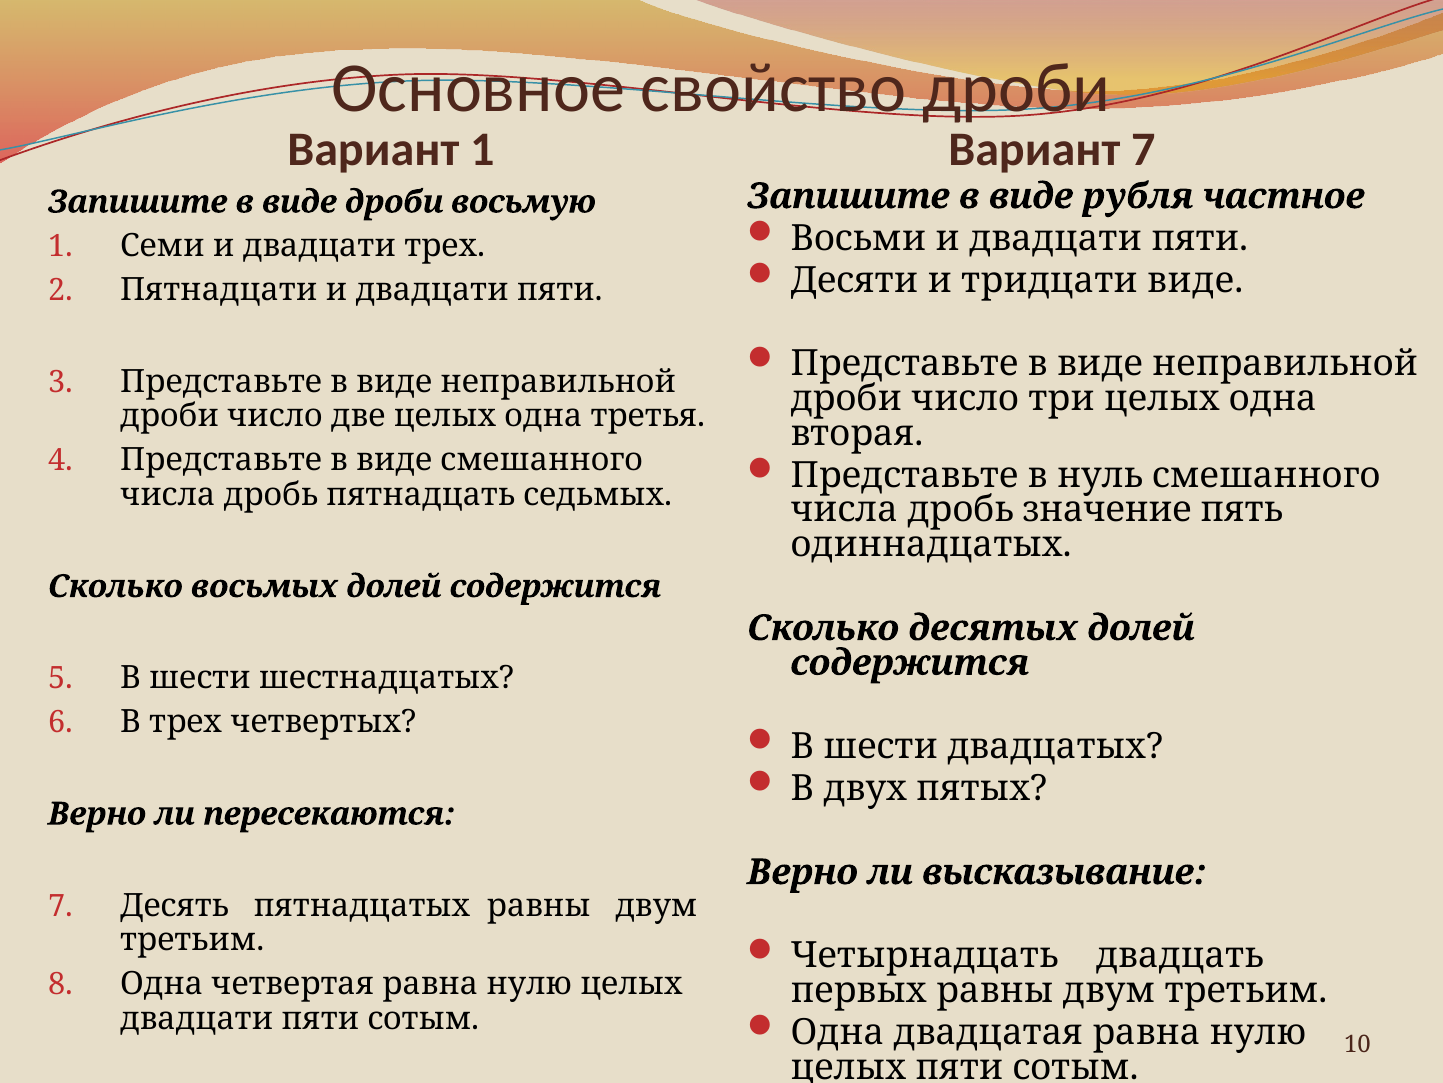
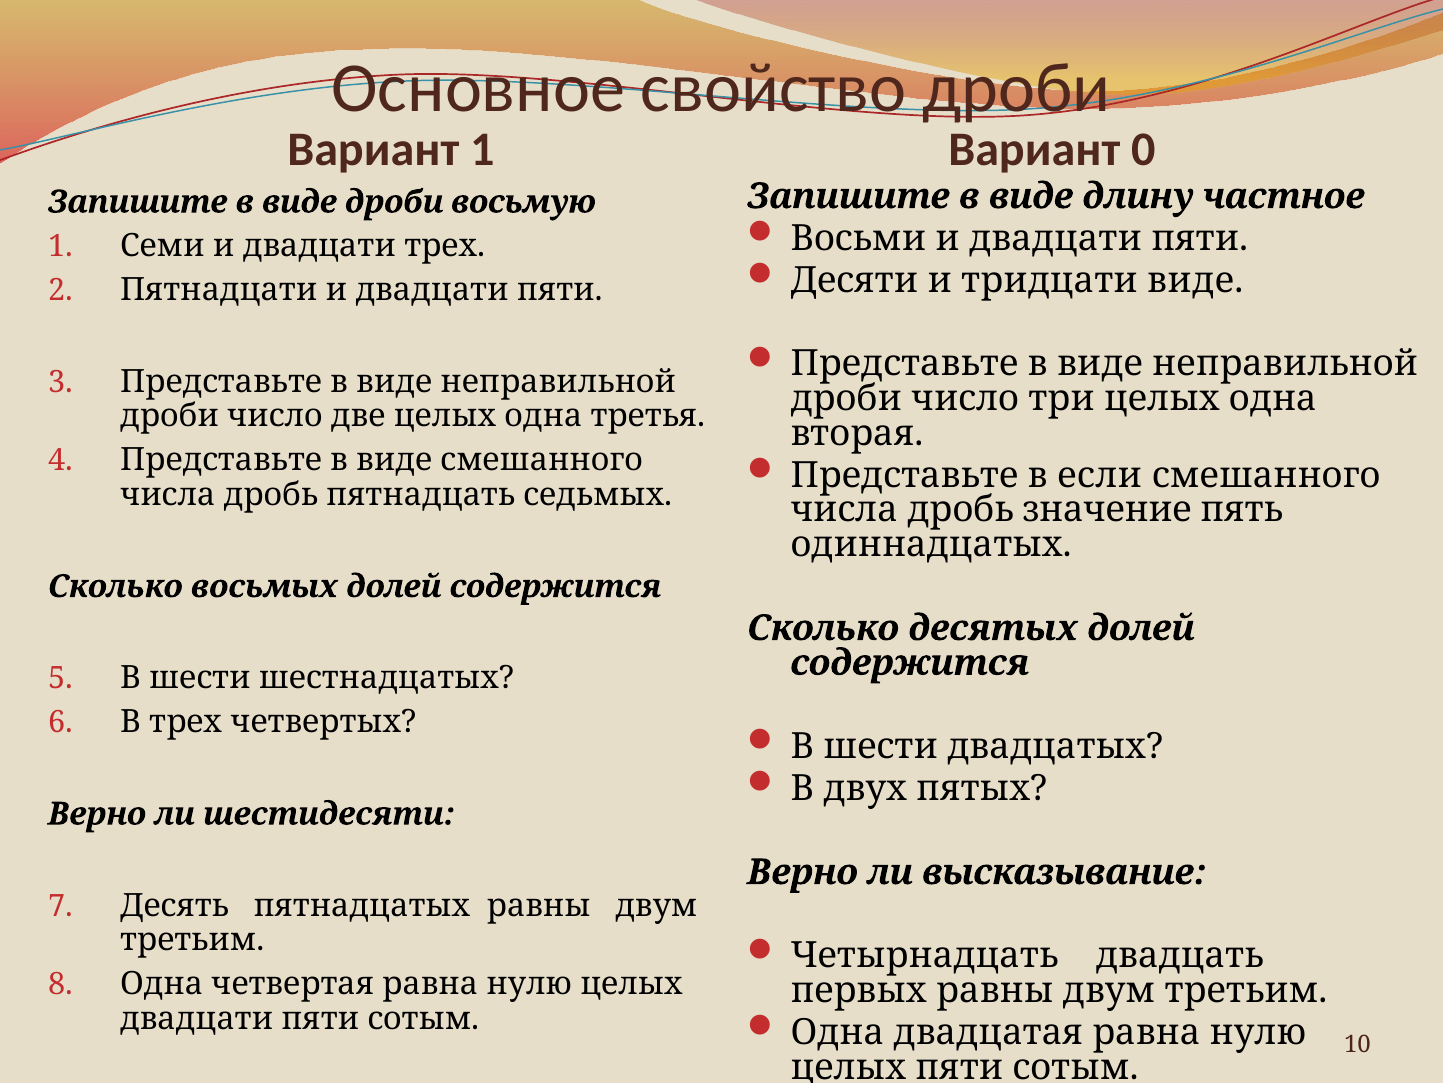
Вариант 7: 7 -> 0 (1143, 150)
рубля: рубля -> длину (1138, 196)
нуль: нуль -> если (1100, 475)
пересекаются: пересекаются -> шестидесяти (329, 813)
